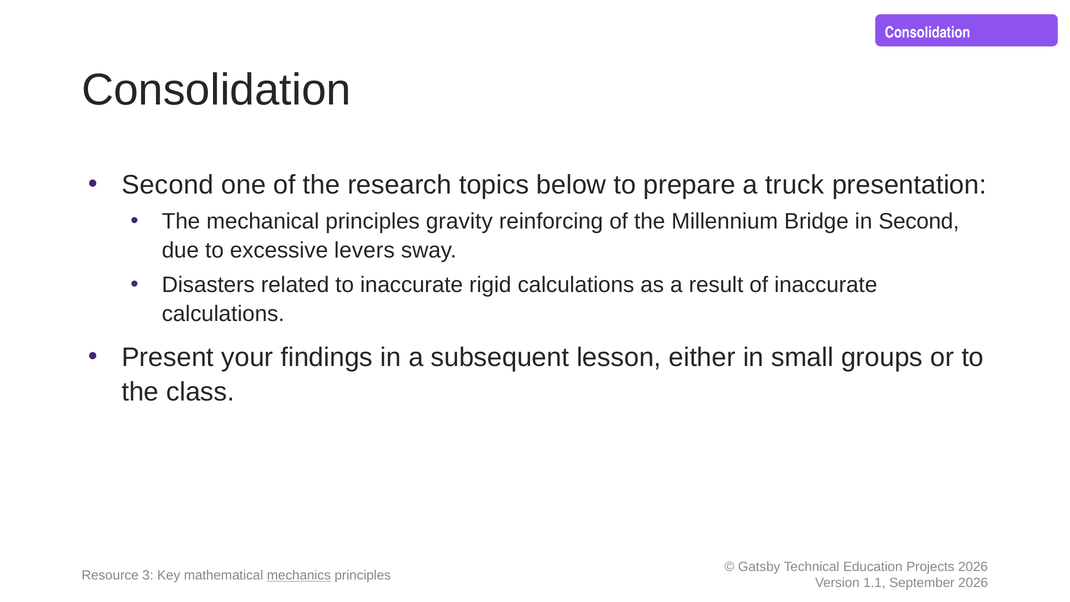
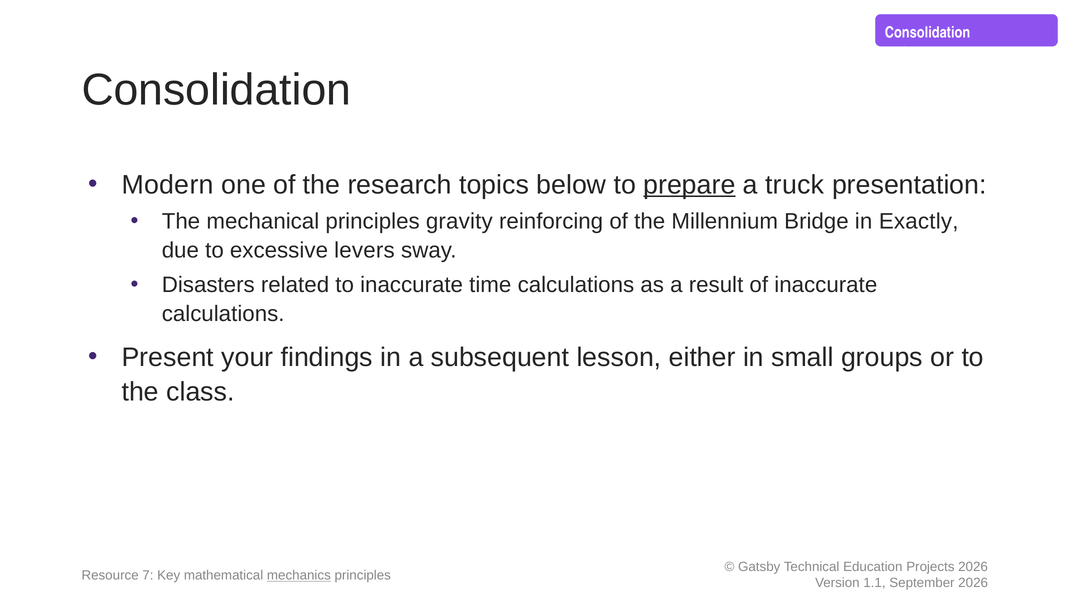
Second: Second -> Modern (168, 185)
prepare underline: none -> present (689, 185)
in Second: Second -> Exactly (919, 222)
rigid: rigid -> time (490, 285)
3: 3 -> 7 (148, 575)
